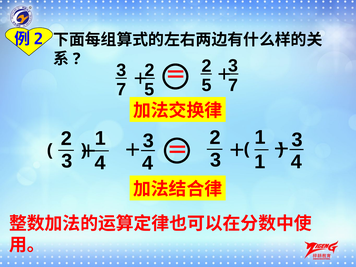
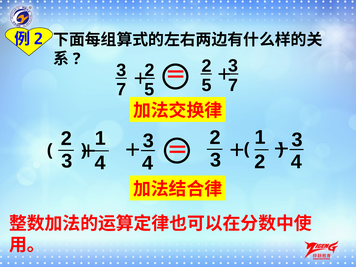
1: 1 -> 2 (260, 162)
